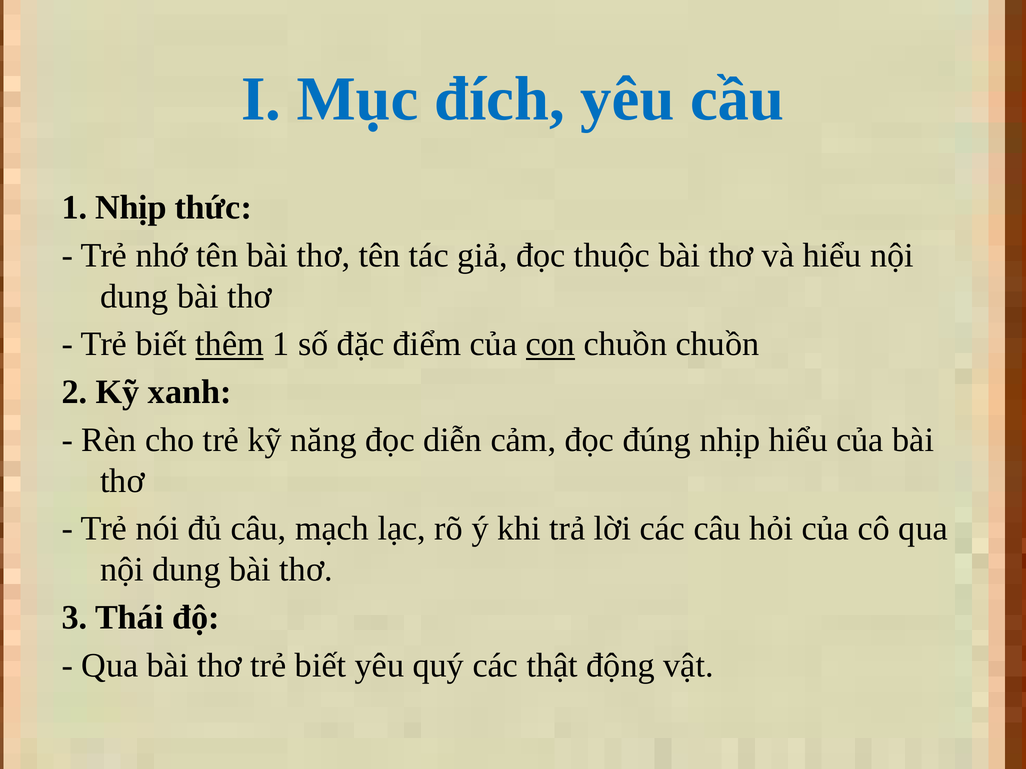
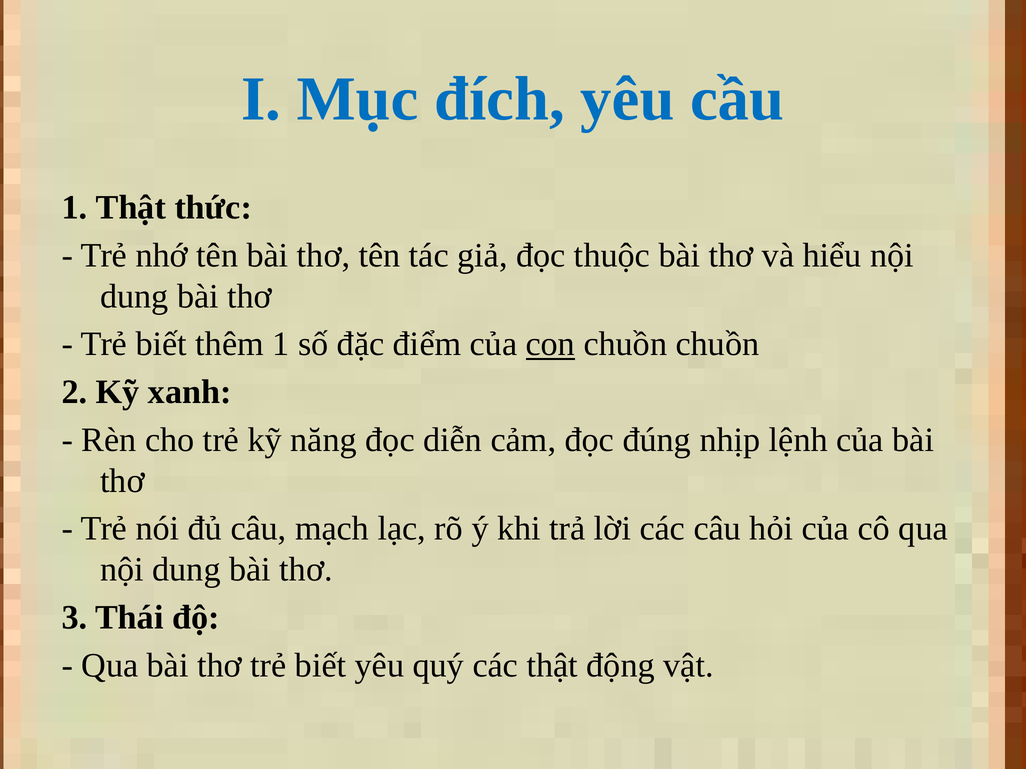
1 Nhịp: Nhịp -> Thật (131, 208)
thêm underline: present -> none (230, 344)
nhịp hiểu: hiểu -> lệnh (798, 440)
